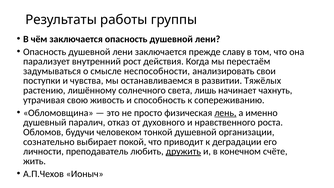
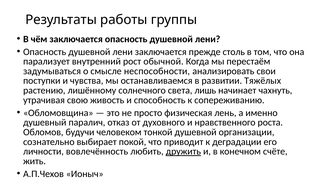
славу: славу -> столь (234, 52)
действия: действия -> обычной (163, 61)
лень underline: present -> none (225, 113)
преподаватель: преподаватель -> вовлечённость (97, 151)
